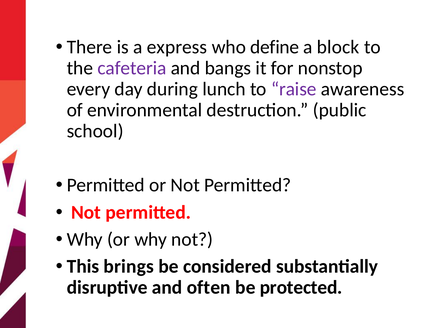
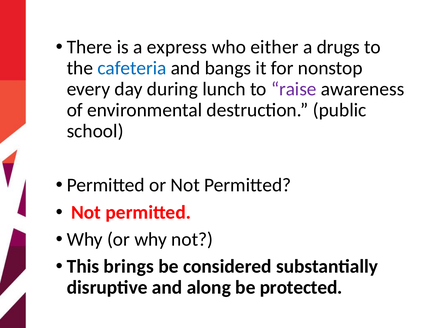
define: define -> either (275, 47)
block: block -> drugs (338, 47)
cafeteria colour: purple -> blue (132, 68)
often: often -> along (209, 287)
